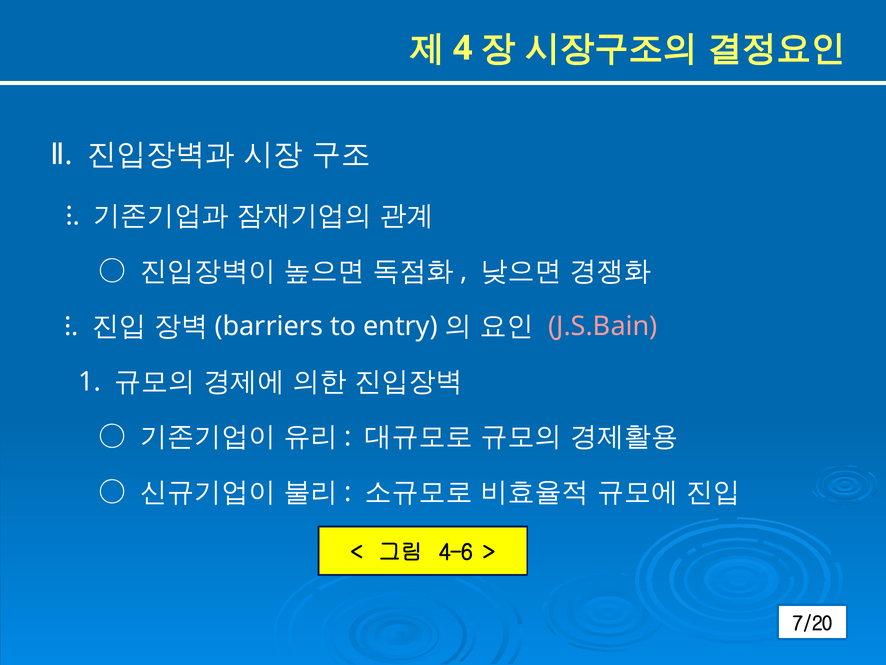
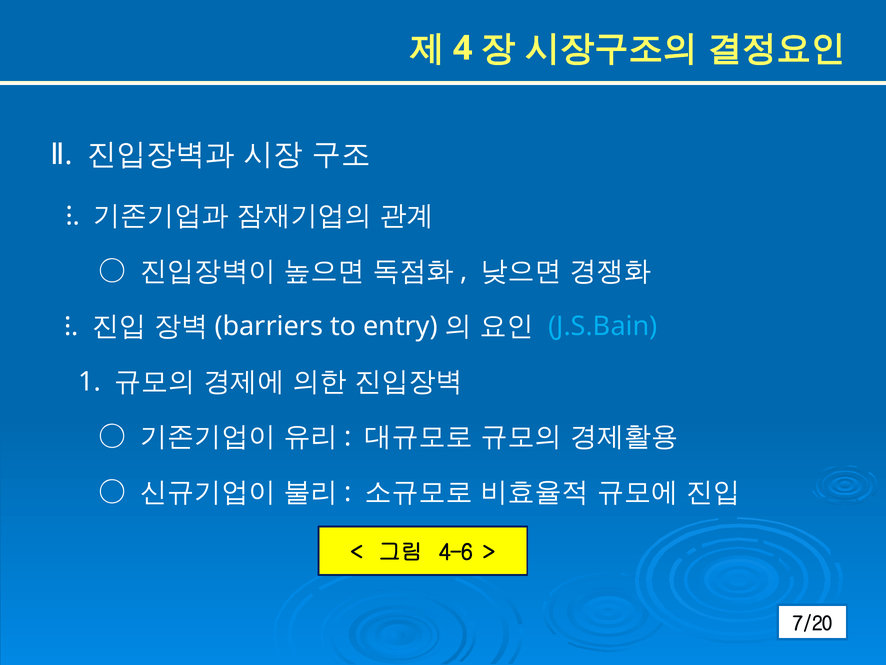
J.S.Bain colour: pink -> light blue (603, 326)
